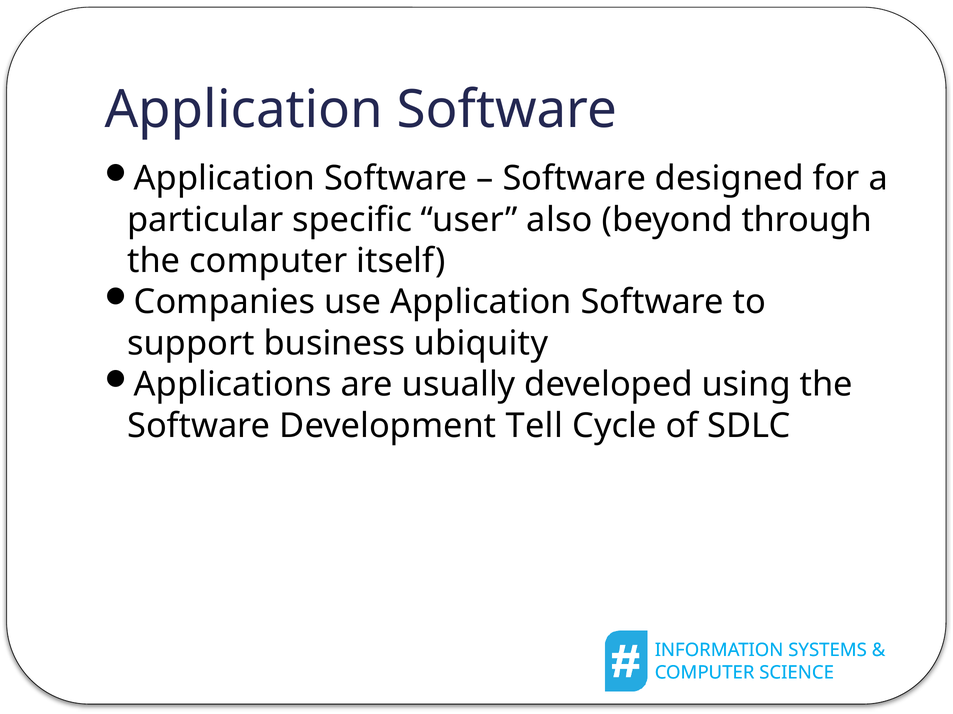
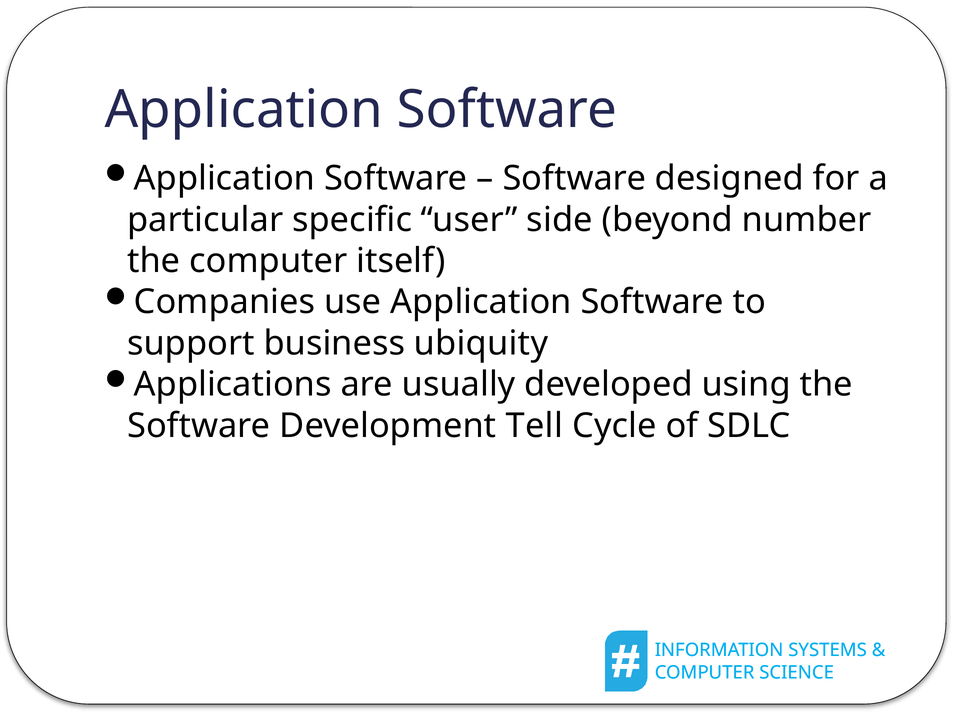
also: also -> side (560, 220)
through: through -> number (807, 220)
